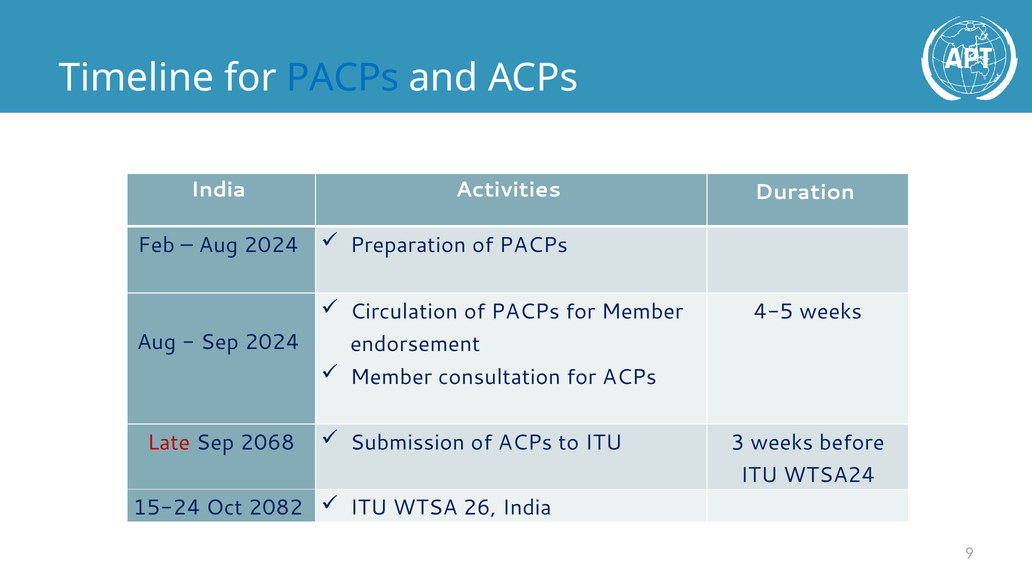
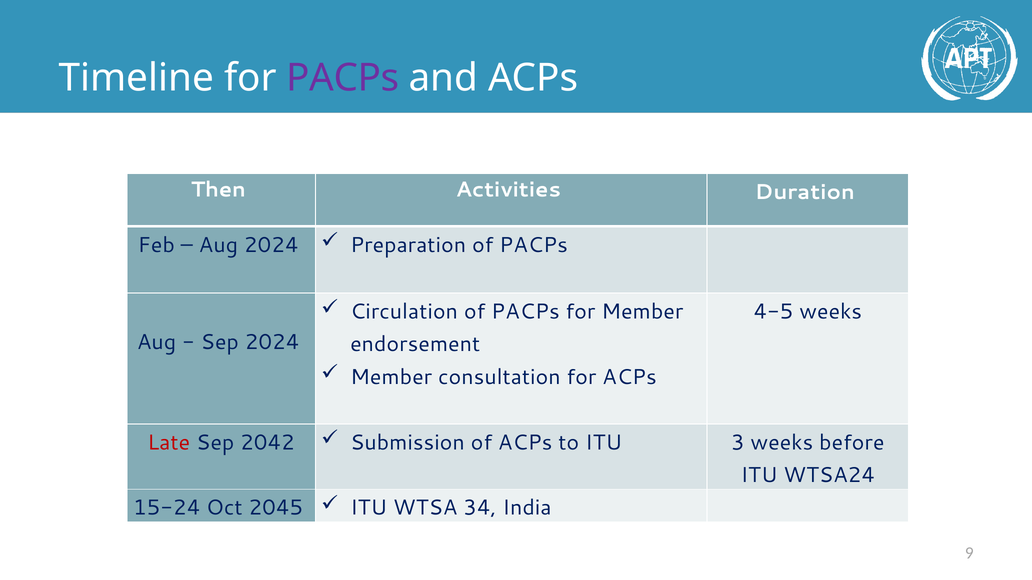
PACPs colour: blue -> purple (343, 78)
India: India -> Then (218, 190)
2068: 2068 -> 2042 (267, 443)
2082: 2082 -> 2045 (276, 508)
26: 26 -> 34 (480, 508)
